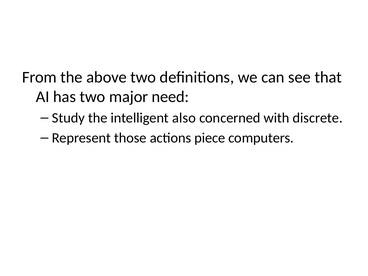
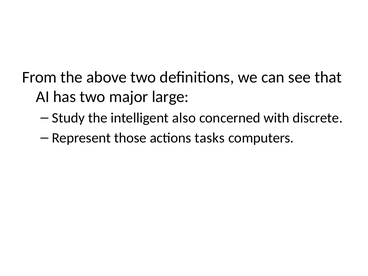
need: need -> large (170, 97)
piece: piece -> tasks (210, 138)
